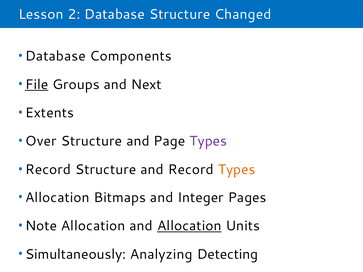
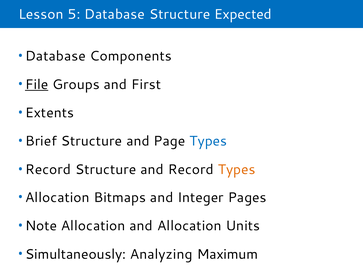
2: 2 -> 5 (74, 14)
Changed: Changed -> Expected (243, 14)
Next: Next -> First (146, 85)
Over: Over -> Brief (41, 141)
Types colour: purple -> blue (208, 141)
Allocation underline: present -> none (189, 226)
Detecting: Detecting -> Maximum (227, 254)
